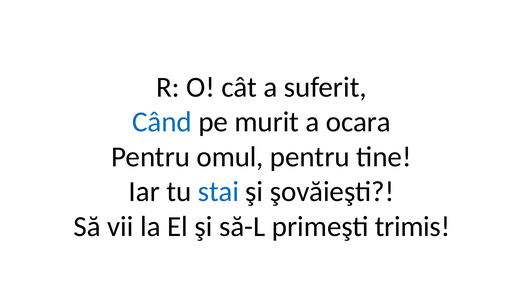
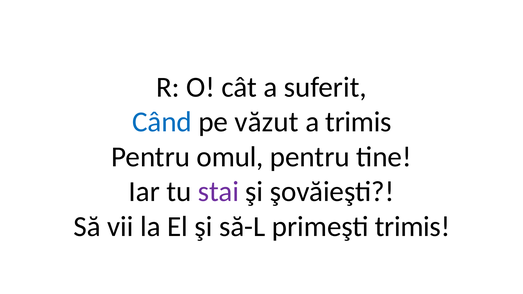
murit: murit -> văzut (267, 122)
a ocara: ocara -> trimis (358, 122)
stai colour: blue -> purple (218, 192)
